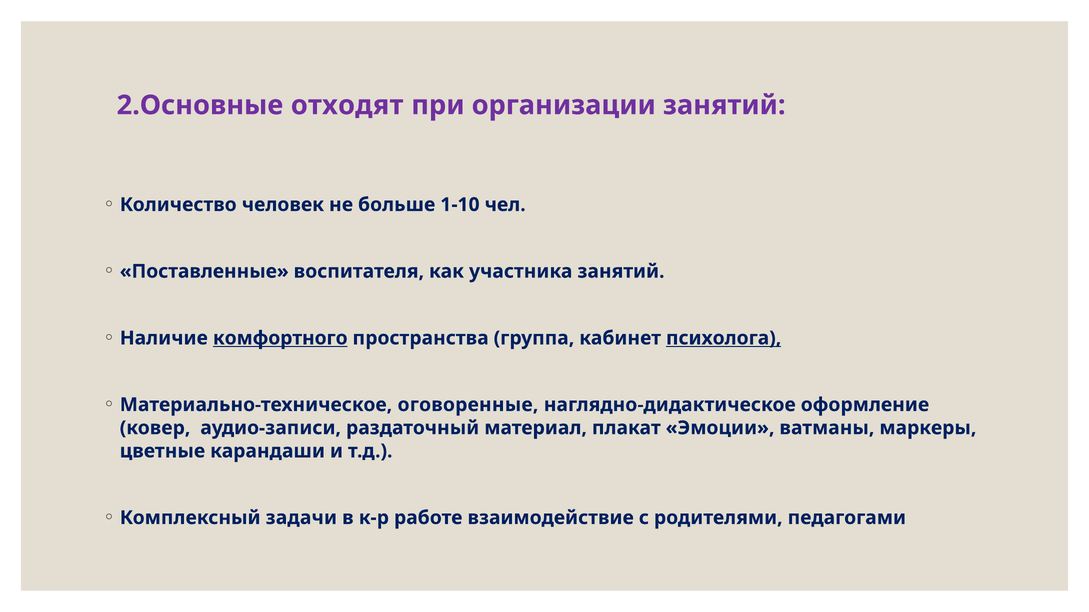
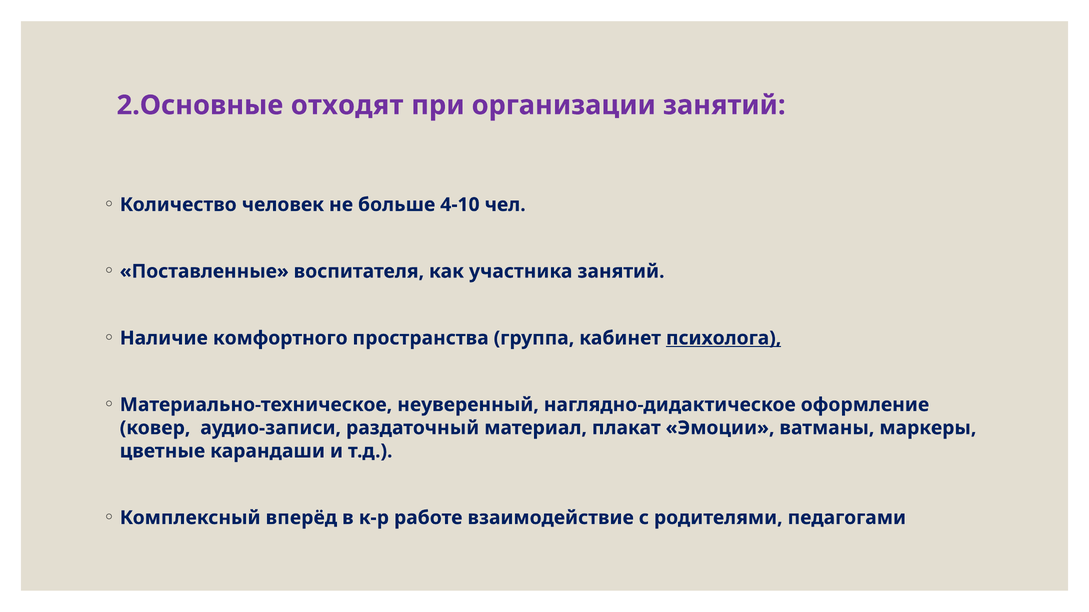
1-10: 1-10 -> 4-10 (460, 205)
комфортного underline: present -> none (280, 338)
оговоренные: оговоренные -> неуверенный (468, 405)
задачи: задачи -> вперёд (301, 518)
